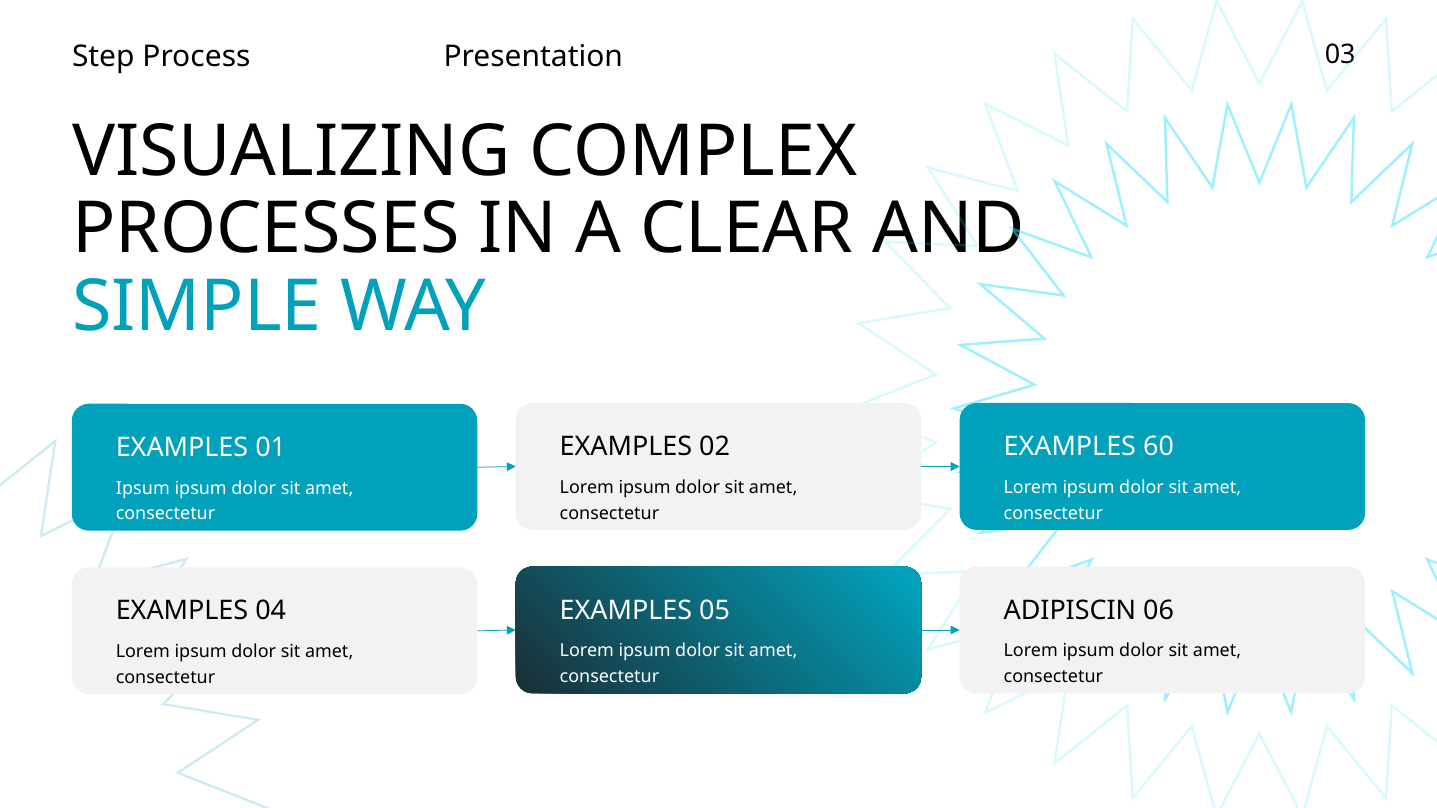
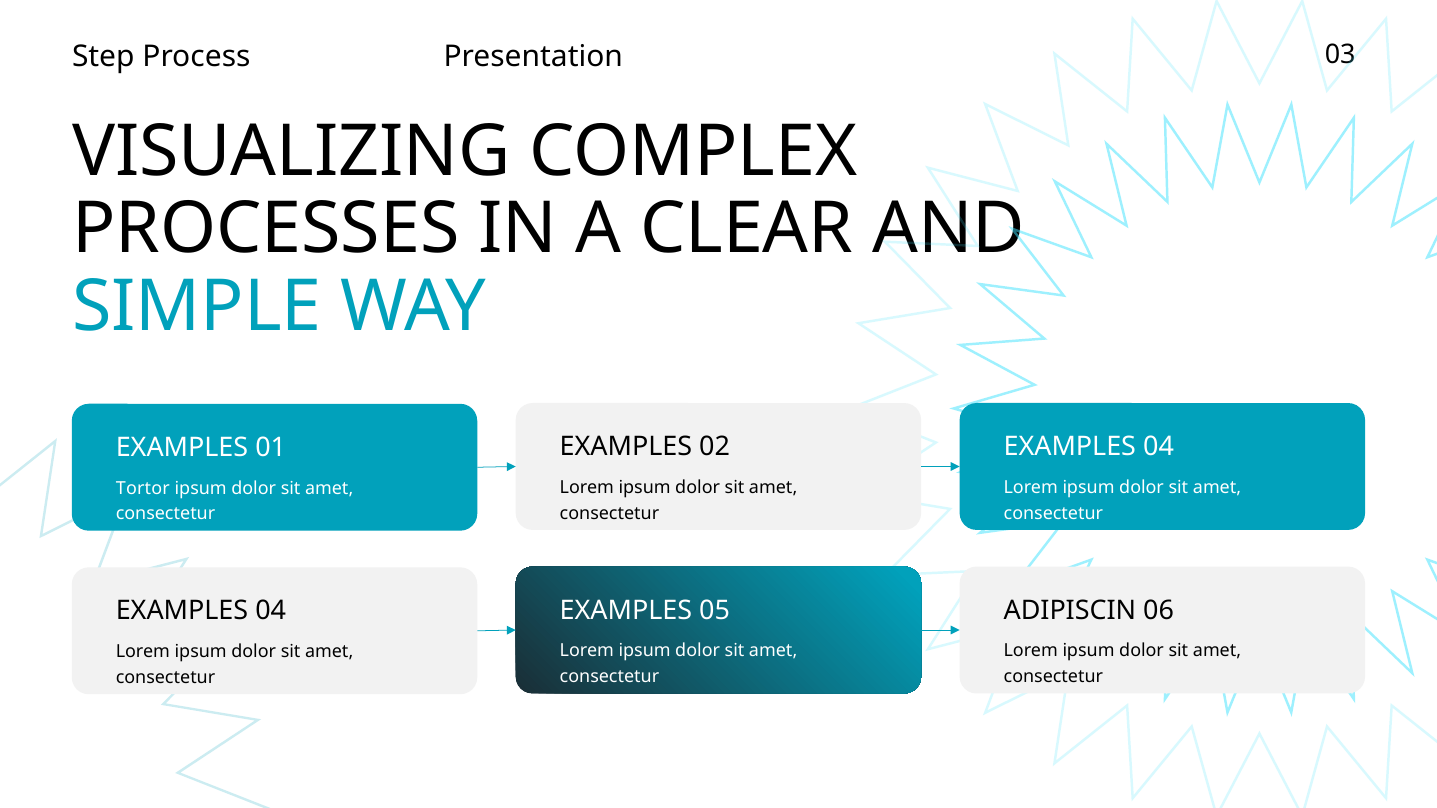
60: 60 -> 04 (1159, 447)
Ipsum: Ipsum -> Tortor (143, 488)
